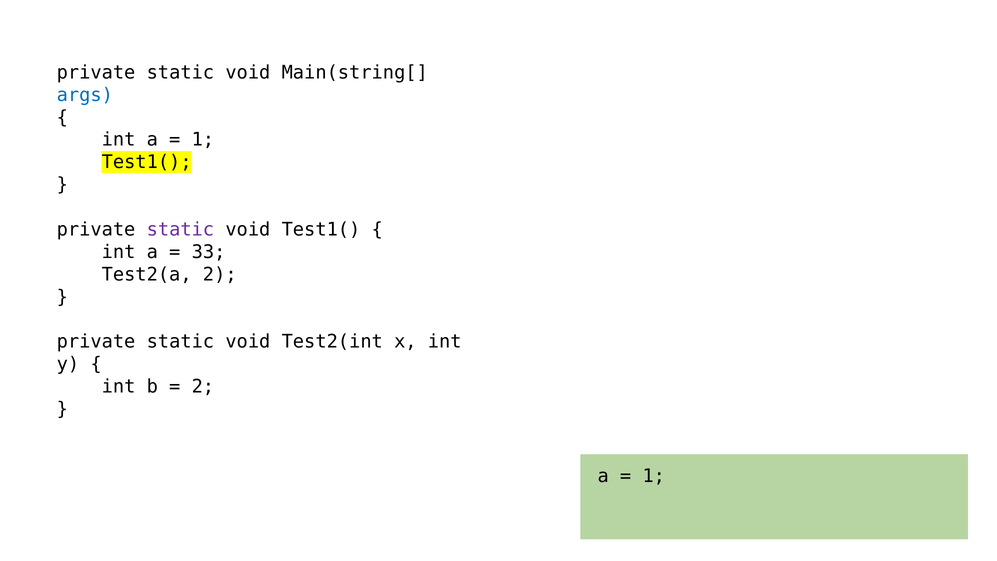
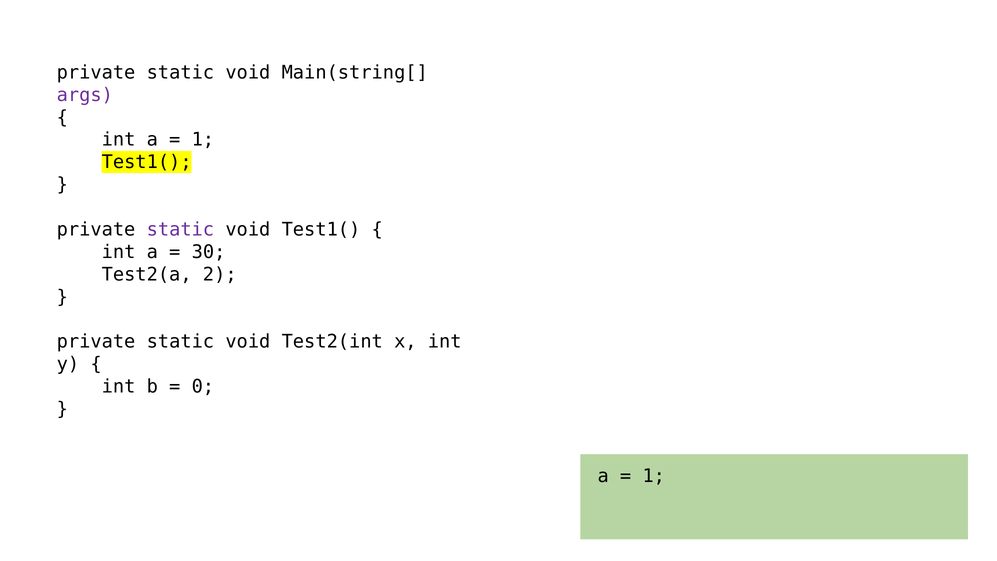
args colour: blue -> purple (85, 95)
33: 33 -> 30 (209, 252)
2: 2 -> 0 (203, 386)
